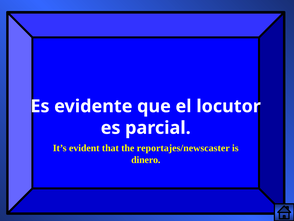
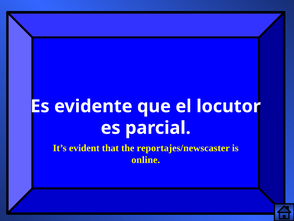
dinero: dinero -> online (146, 159)
